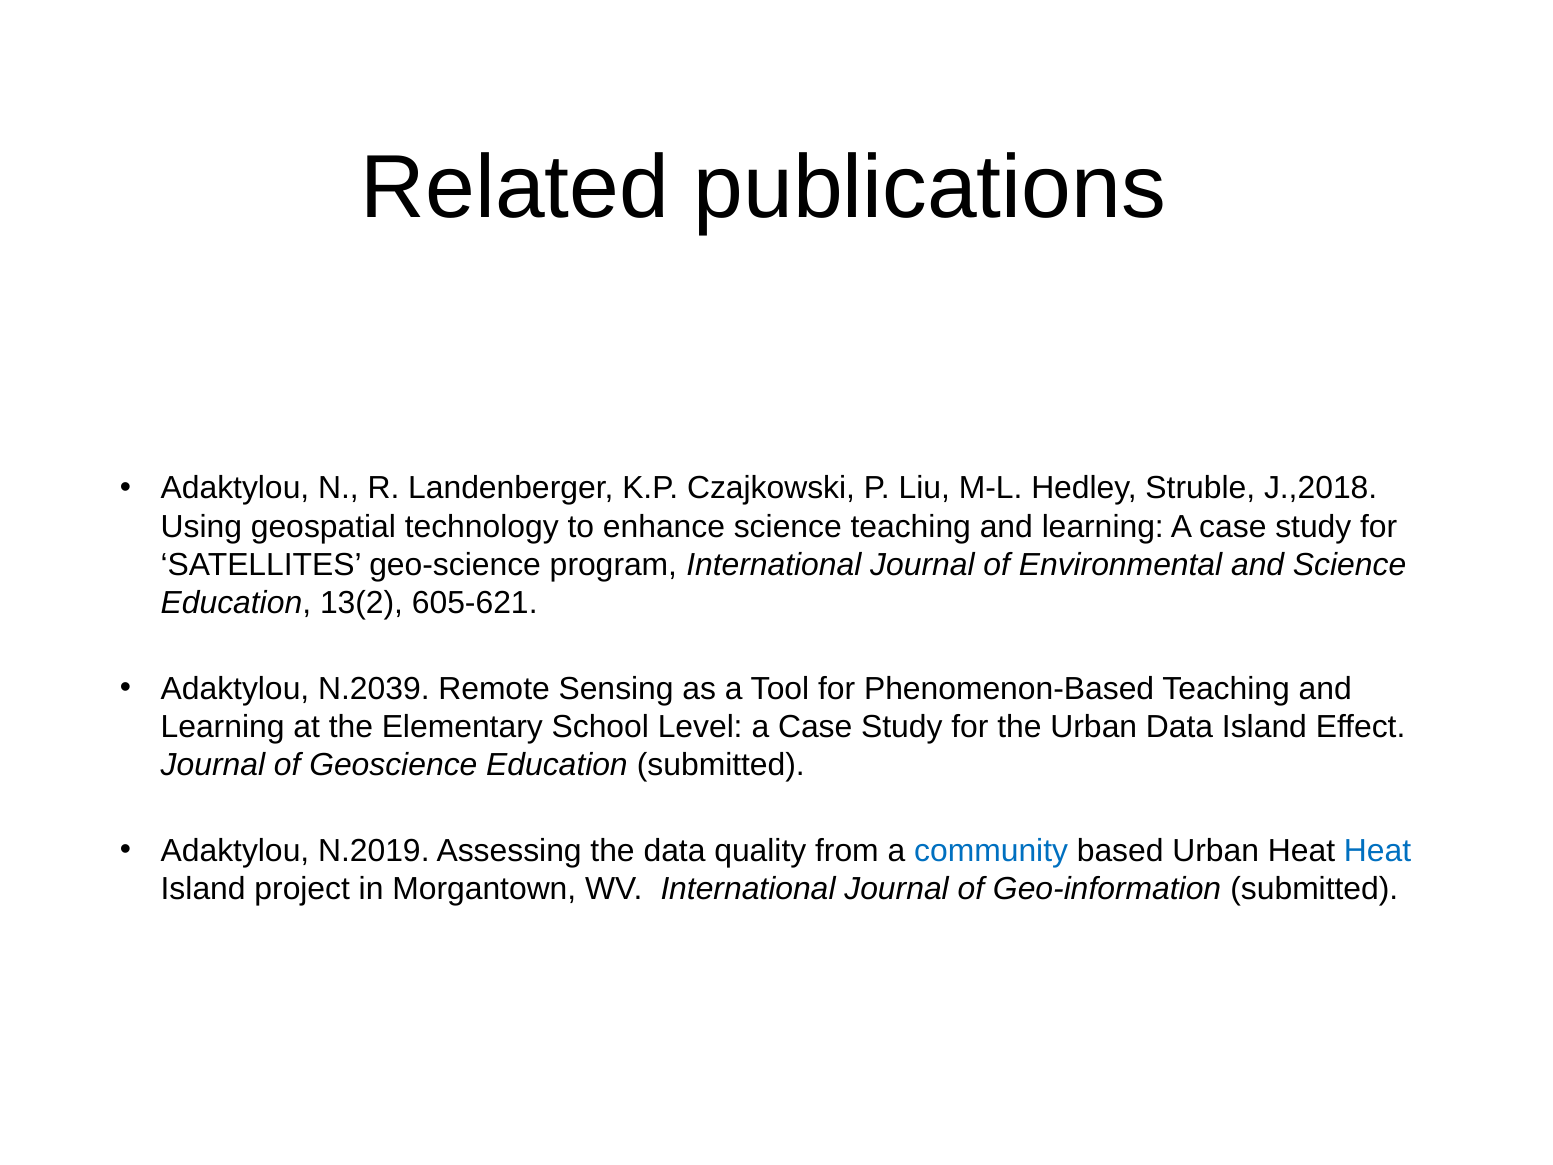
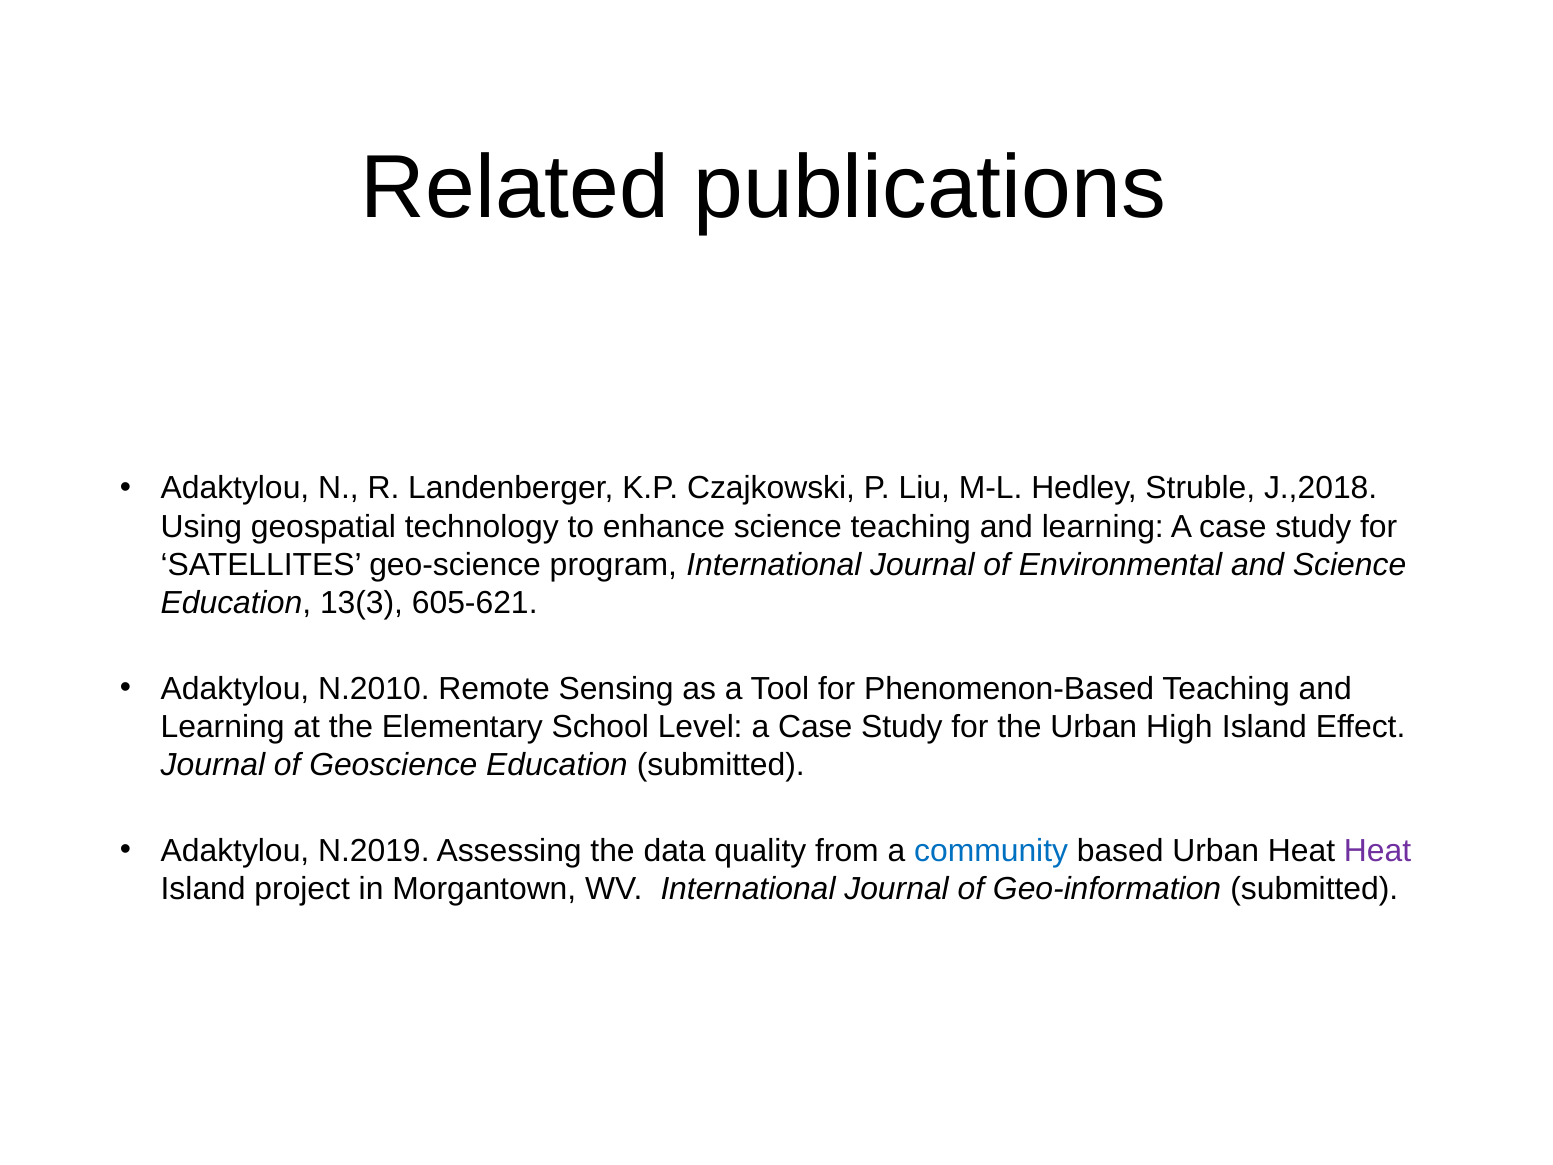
13(2: 13(2 -> 13(3 (362, 603)
N.2039: N.2039 -> N.2010 (374, 688)
Urban Data: Data -> High (1179, 727)
Heat colour: blue -> purple (1378, 850)
